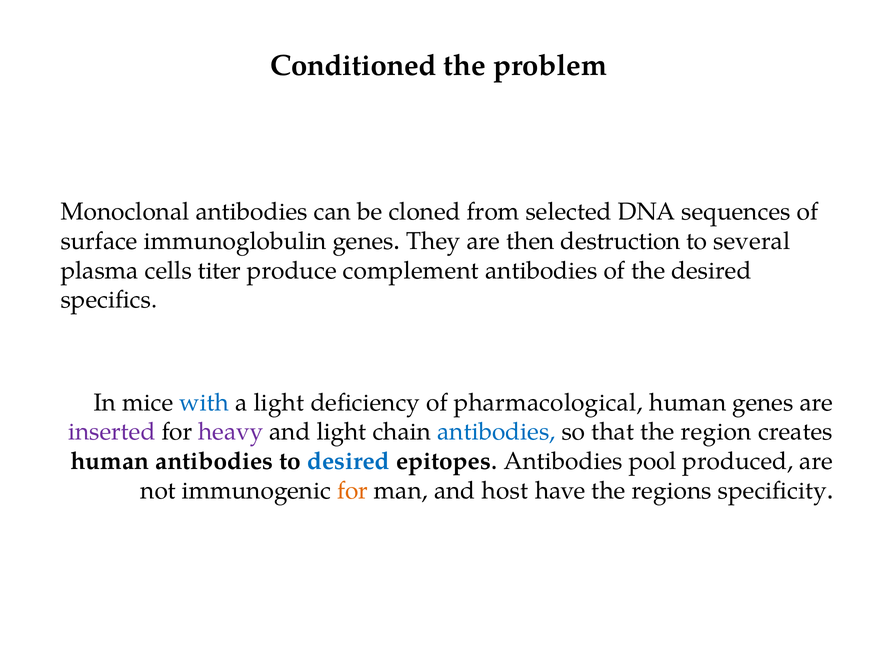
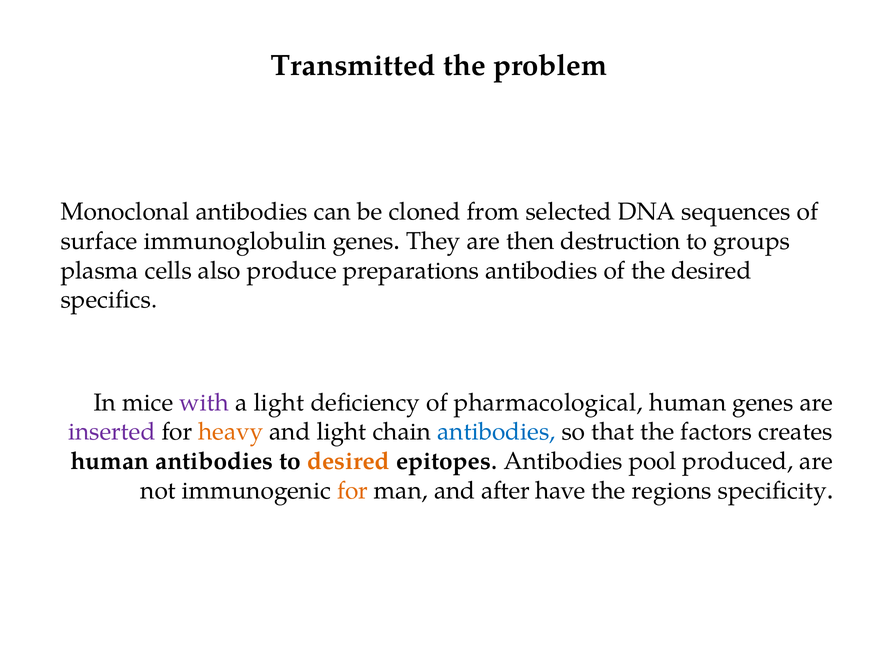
Conditioned: Conditioned -> Transmitted (353, 66)
several: several -> groups (752, 241)
titer: titer -> also (219, 270)
complement: complement -> preparations (411, 270)
with colour: blue -> purple (204, 402)
heavy colour: purple -> orange (231, 432)
region: region -> factors (716, 432)
desired colour: blue -> orange (349, 461)
host: host -> after (505, 490)
